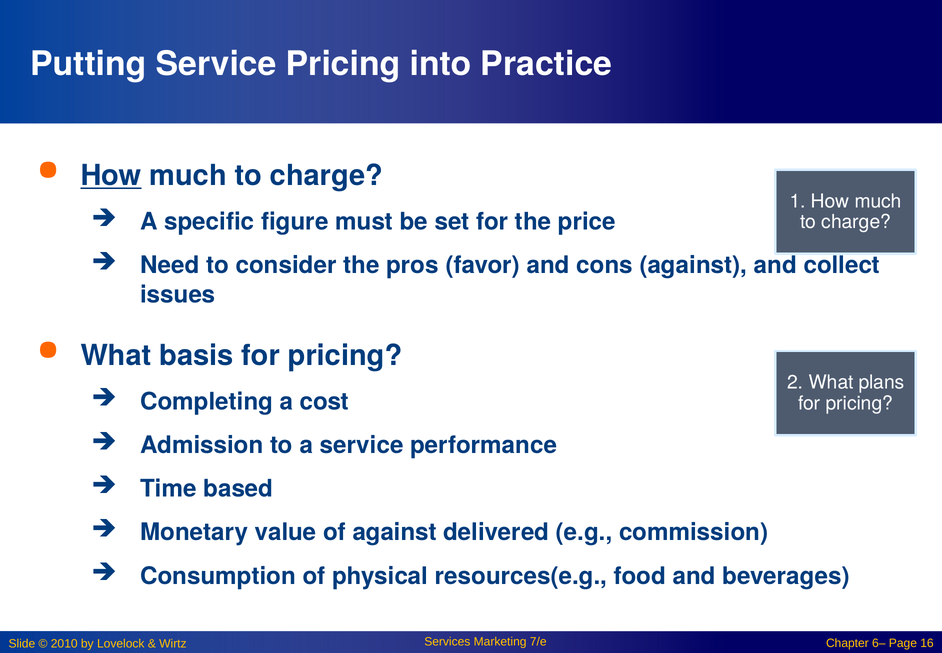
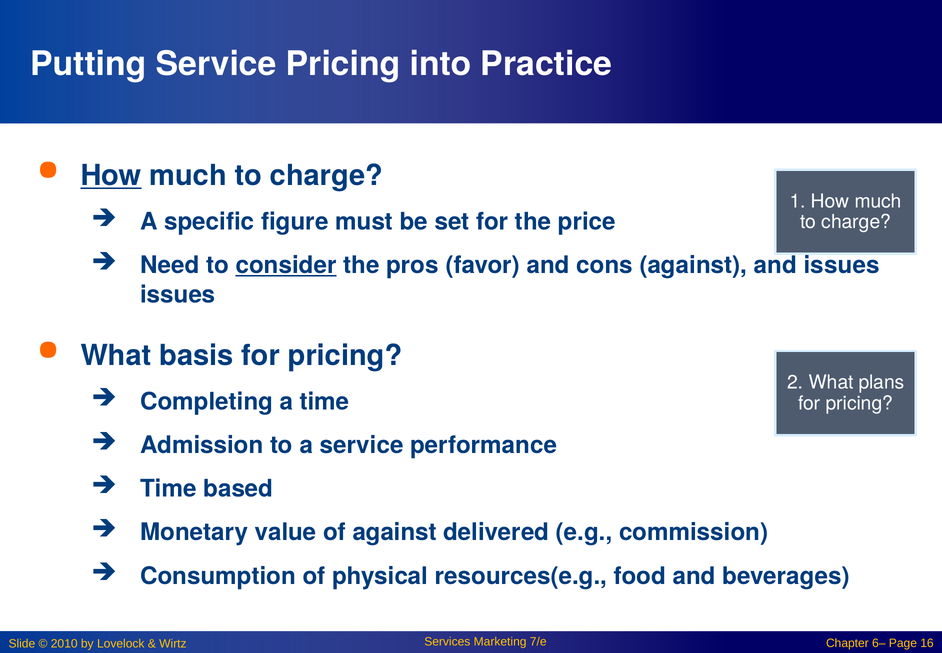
consider underline: none -> present (286, 265)
and collect: collect -> issues (842, 265)
a cost: cost -> time (324, 402)
